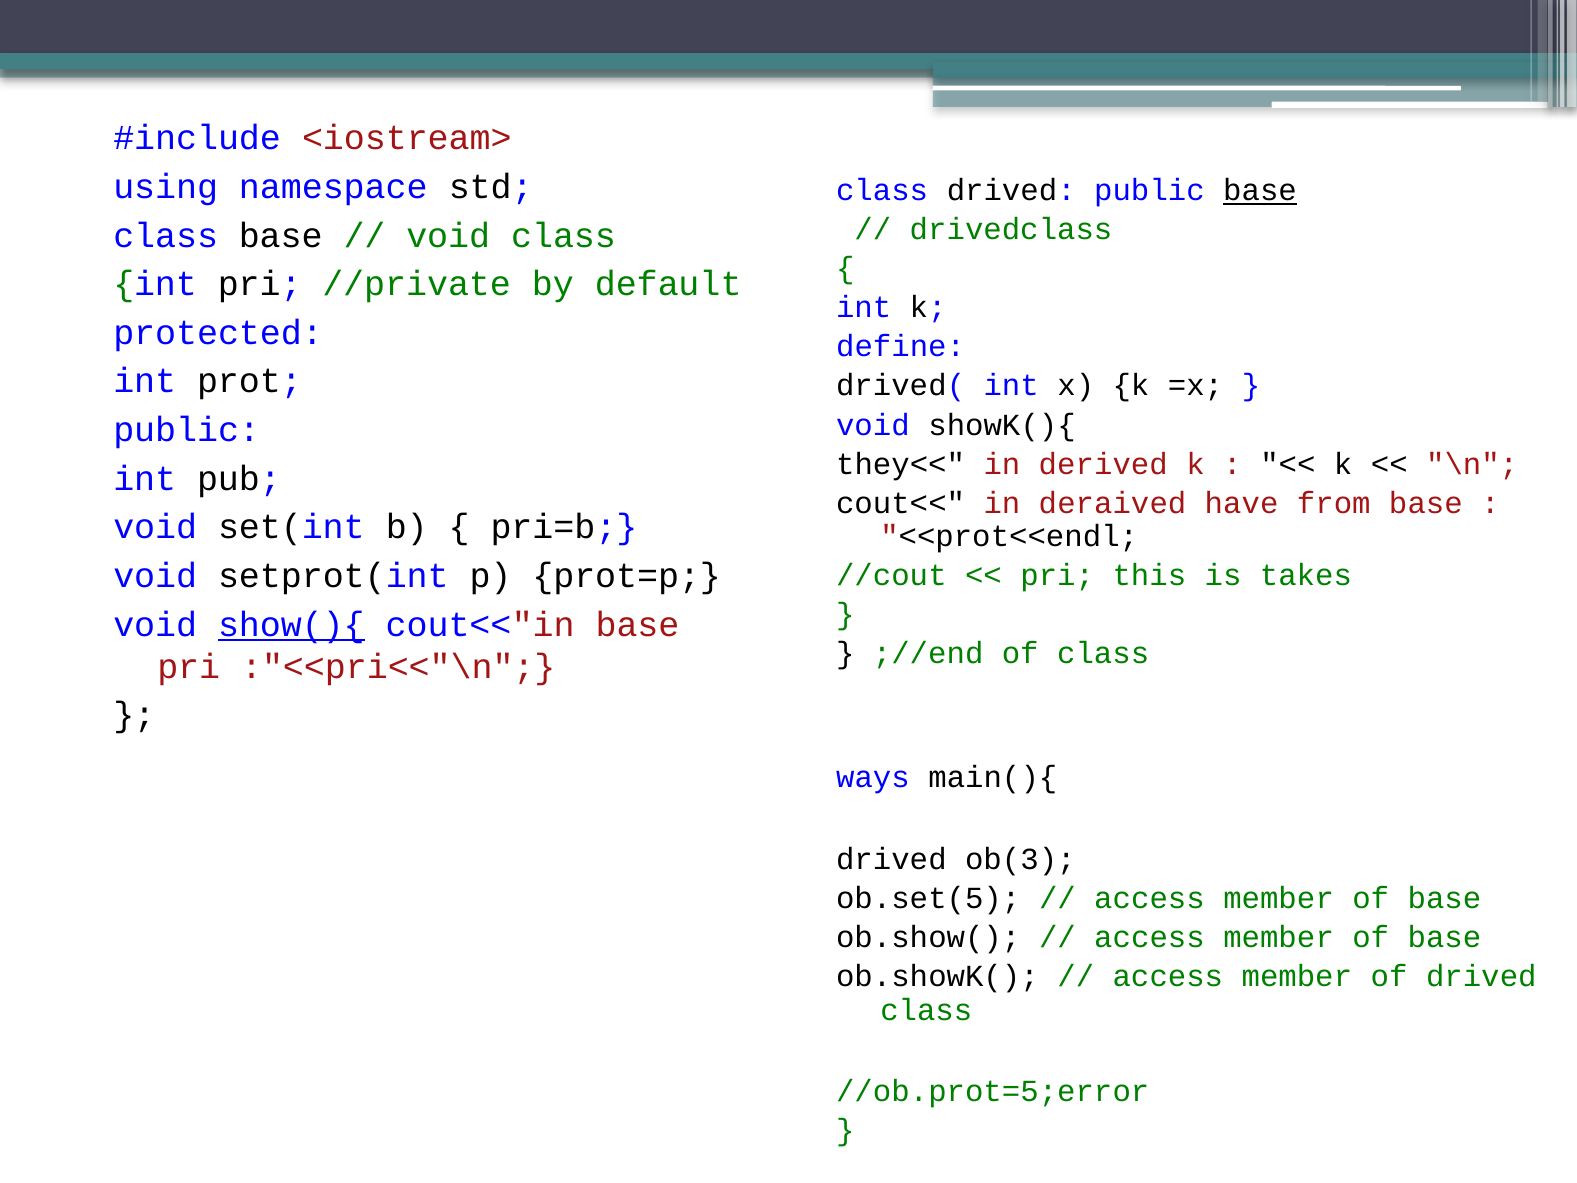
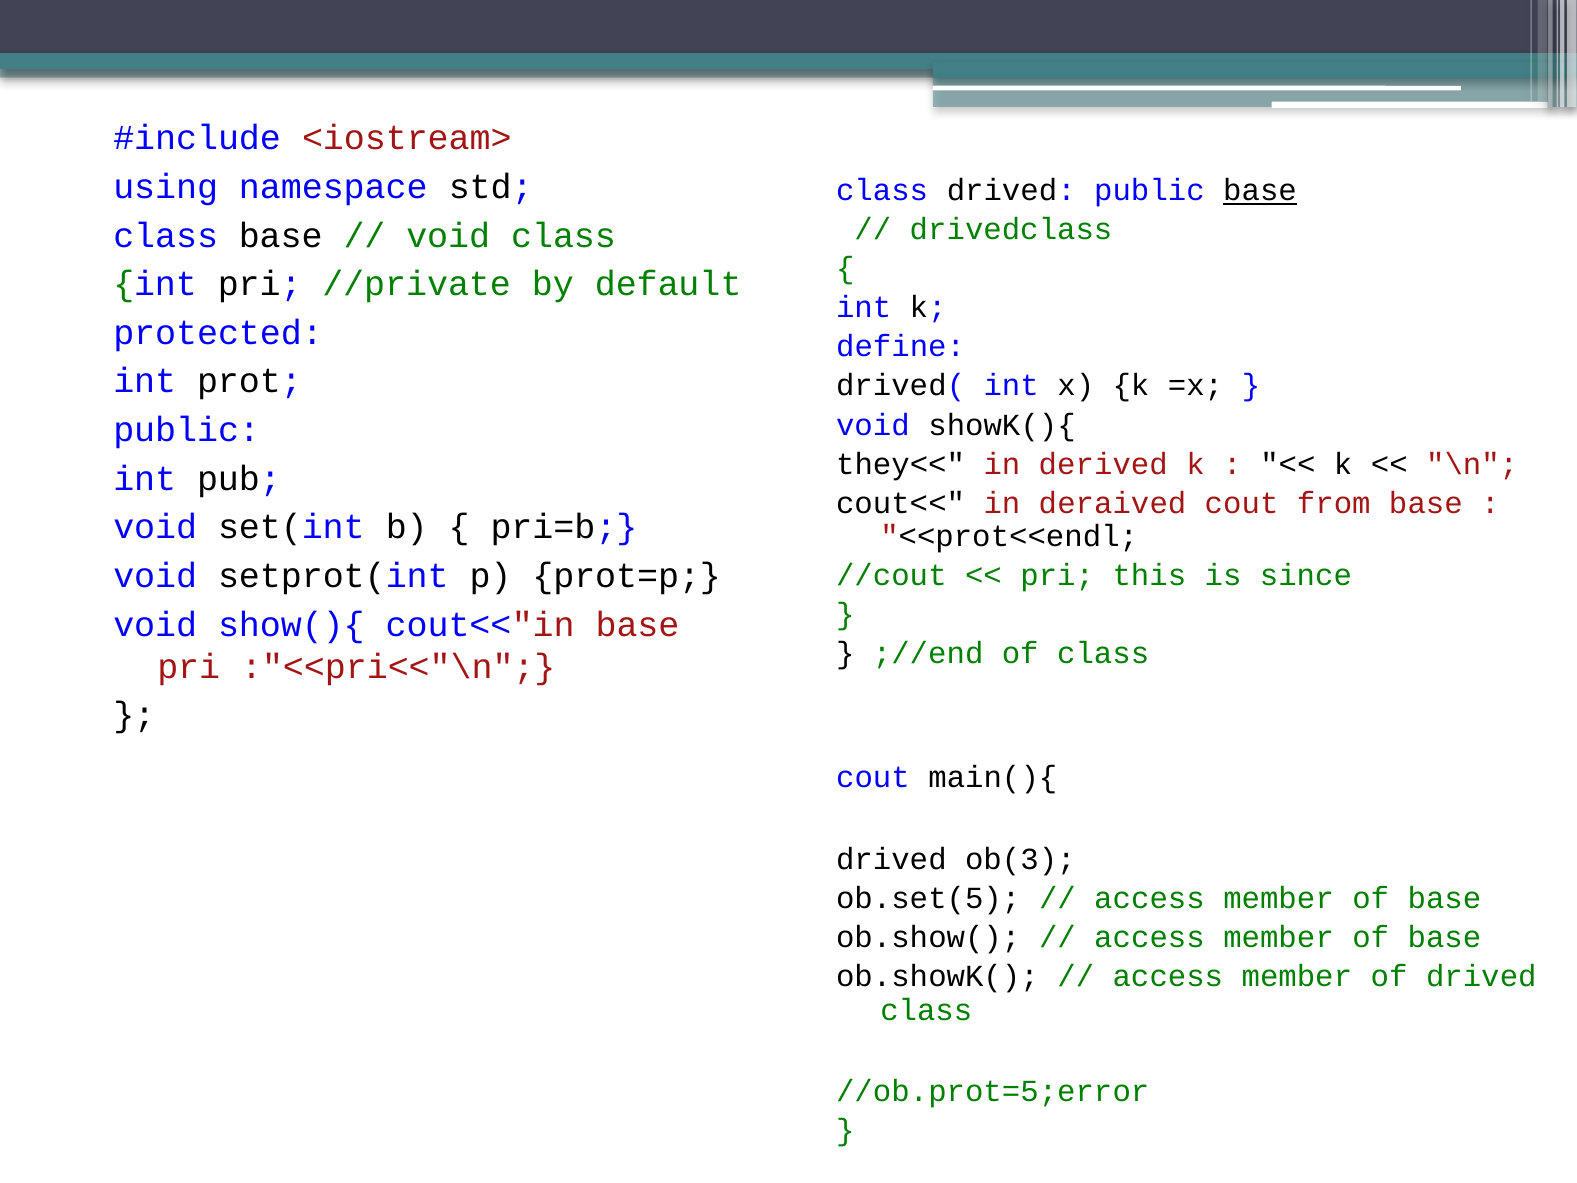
deraived have: have -> cout (1242, 503)
takes: takes -> since (1306, 575)
show(){ underline: present -> none (291, 624)
ways: ways -> cout (873, 778)
